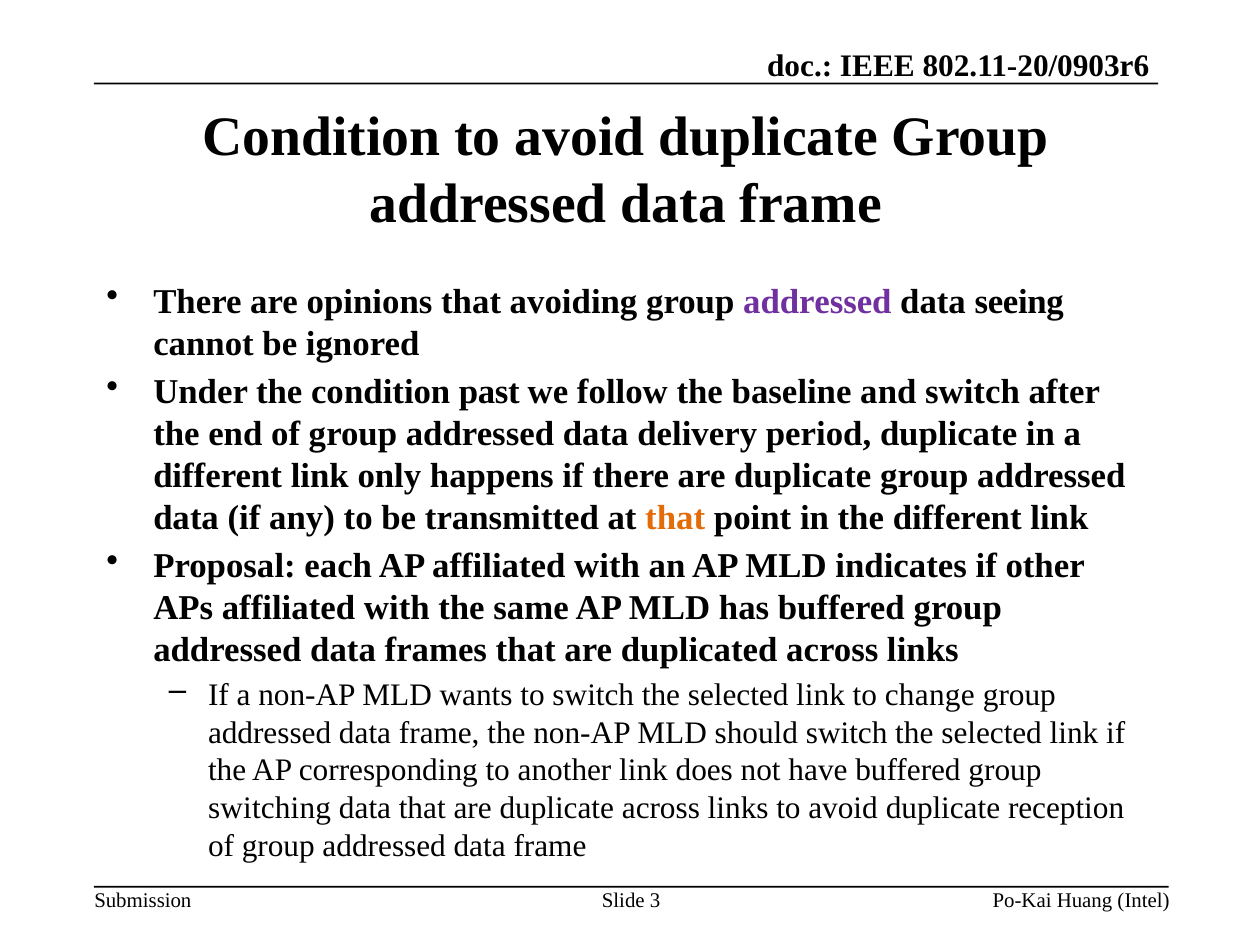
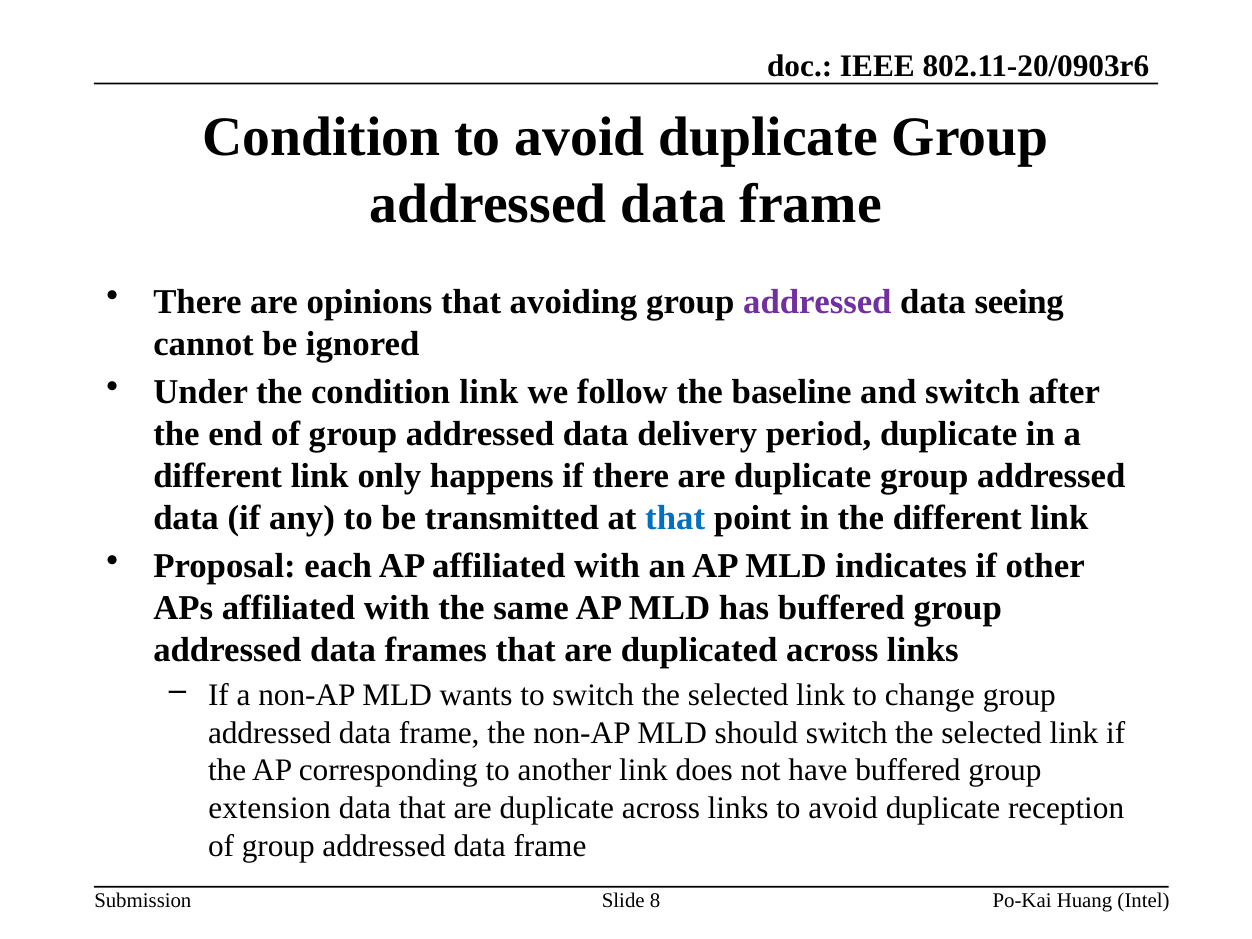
condition past: past -> link (489, 392)
that colour: orange -> blue (675, 518)
switching: switching -> extension (269, 808)
3: 3 -> 8 (655, 901)
